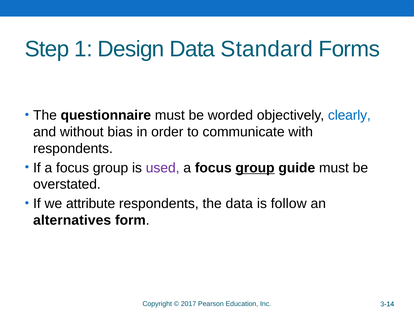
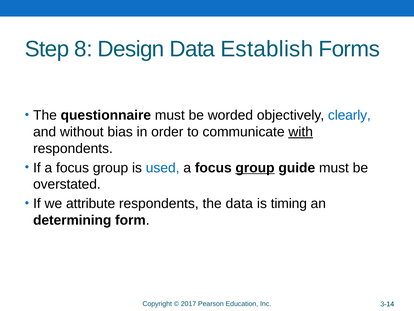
1: 1 -> 8 (83, 49)
Standard: Standard -> Establish (267, 49)
with underline: none -> present (301, 132)
used colour: purple -> blue (163, 168)
follow: follow -> timing (289, 203)
alternatives: alternatives -> determining (72, 220)
